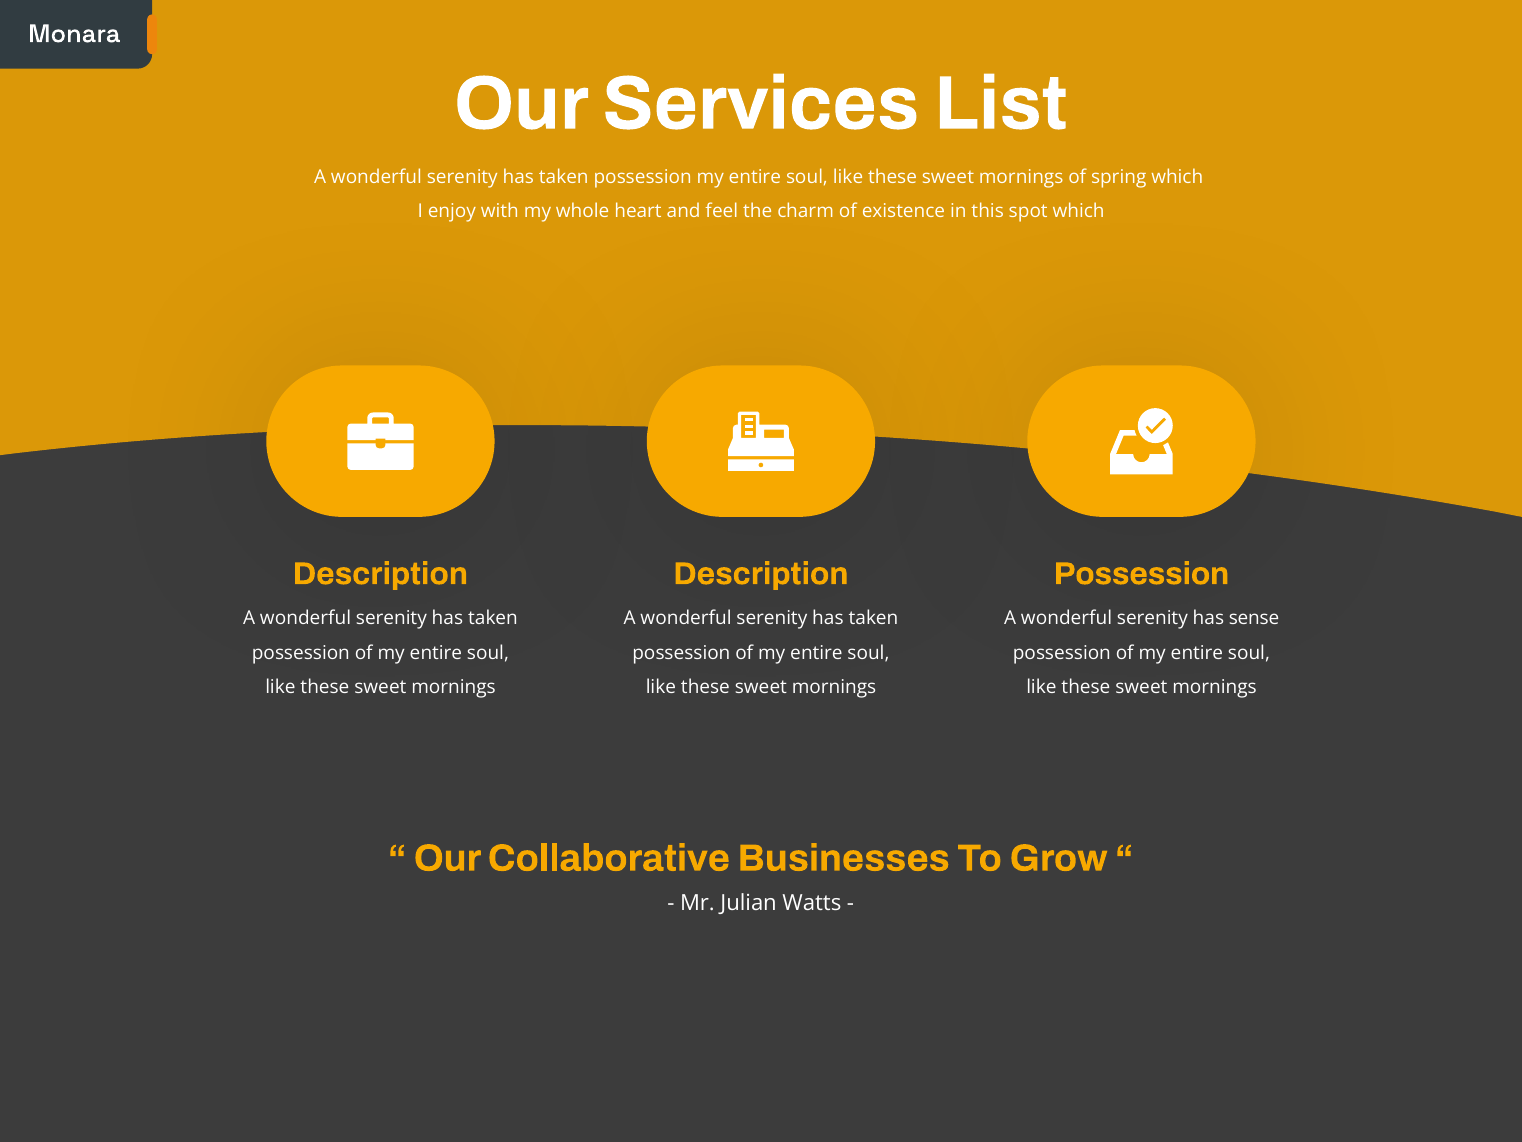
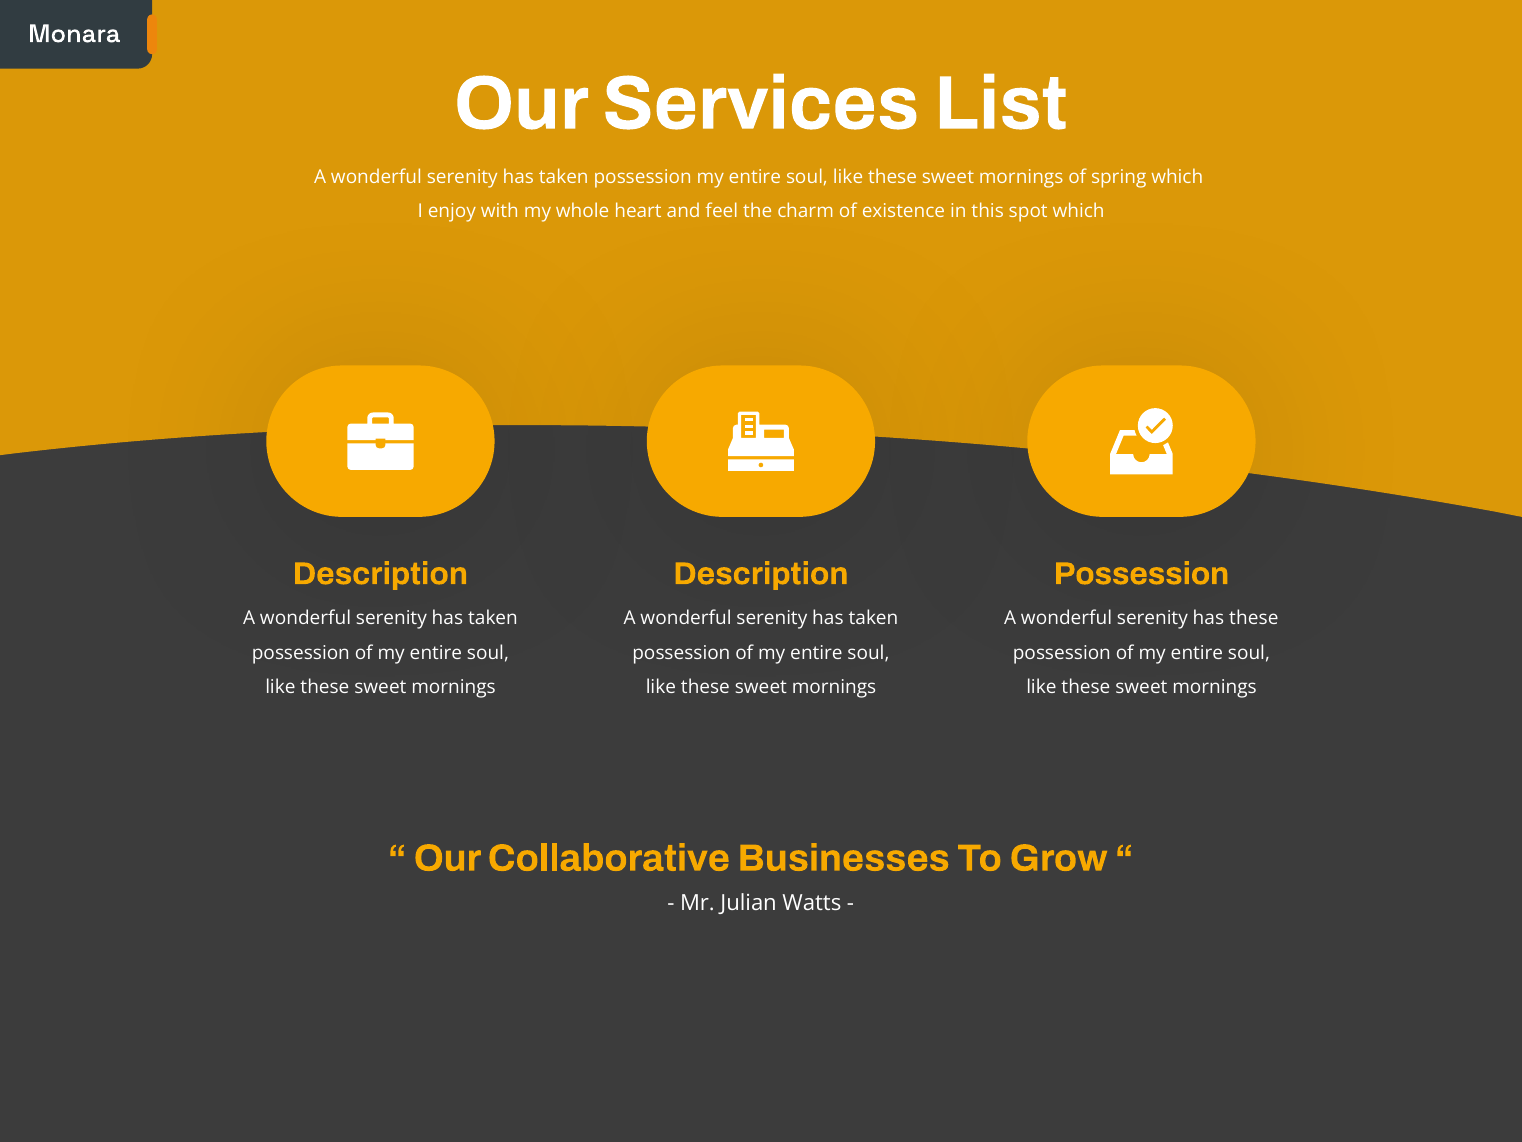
has sense: sense -> these (1254, 618)
